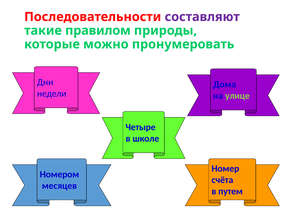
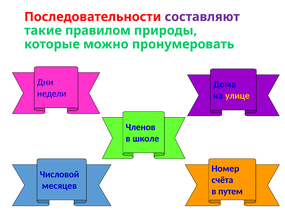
улице colour: light green -> yellow (237, 96)
Четыре: Четыре -> Членов (141, 127)
Номером: Номером -> Числовой (59, 174)
